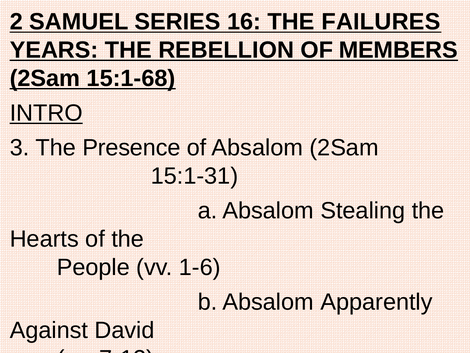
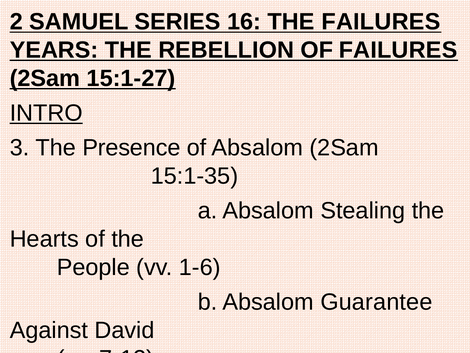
OF MEMBERS: MEMBERS -> FAILURES (398, 50)
15:1-68: 15:1-68 -> 15:1-27 (131, 78)
15:1-31: 15:1-31 -> 15:1-35 (194, 176)
Apparently: Apparently -> Guarantee (376, 302)
